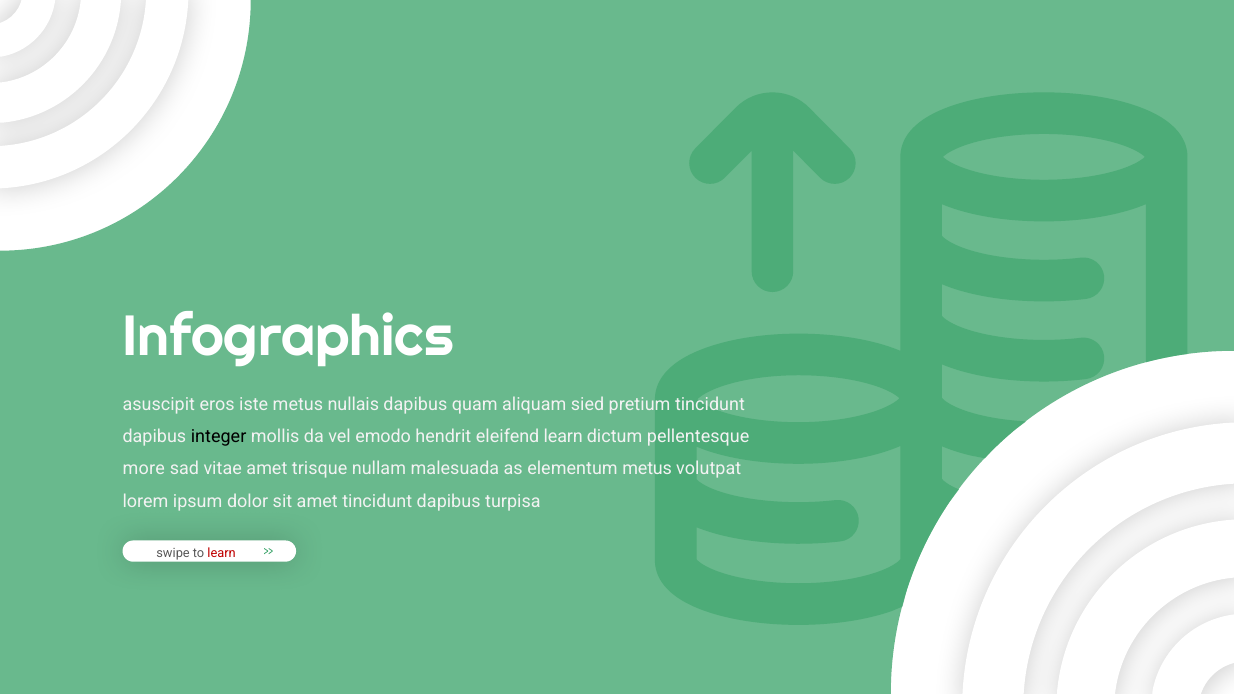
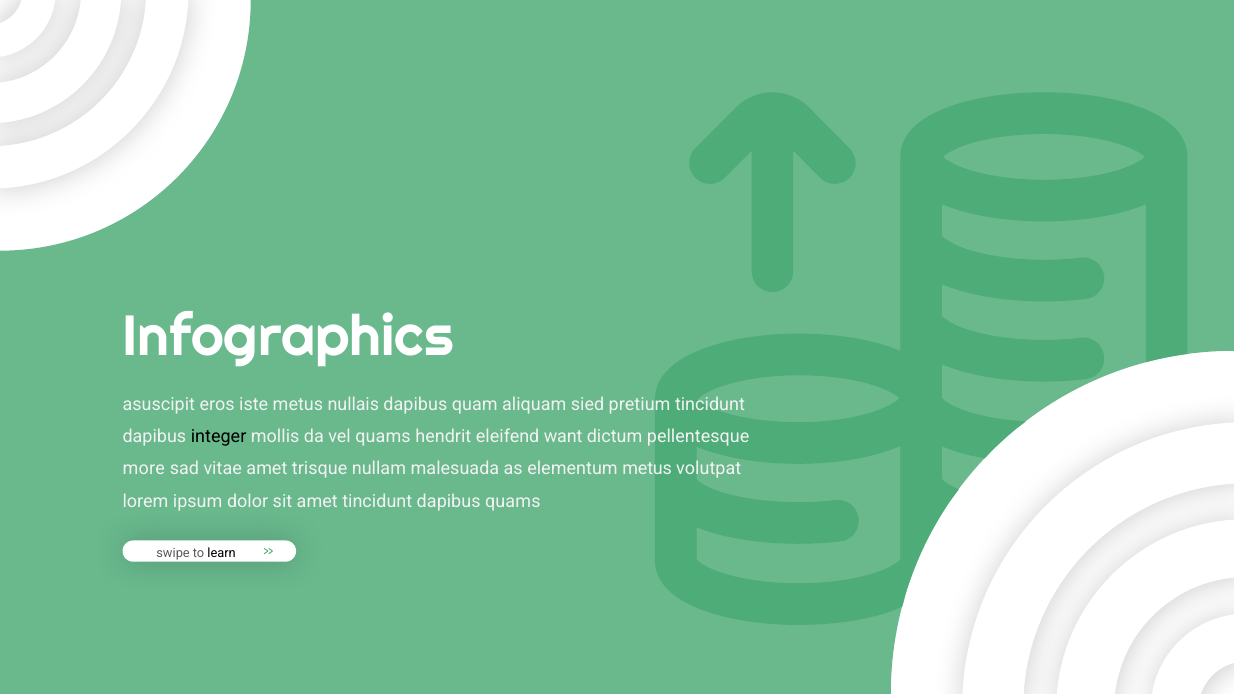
vel emodo: emodo -> quams (383, 437)
eleifend learn: learn -> want (563, 437)
dapibus turpisa: turpisa -> quams (513, 501)
learn colour: red -> black (222, 553)
